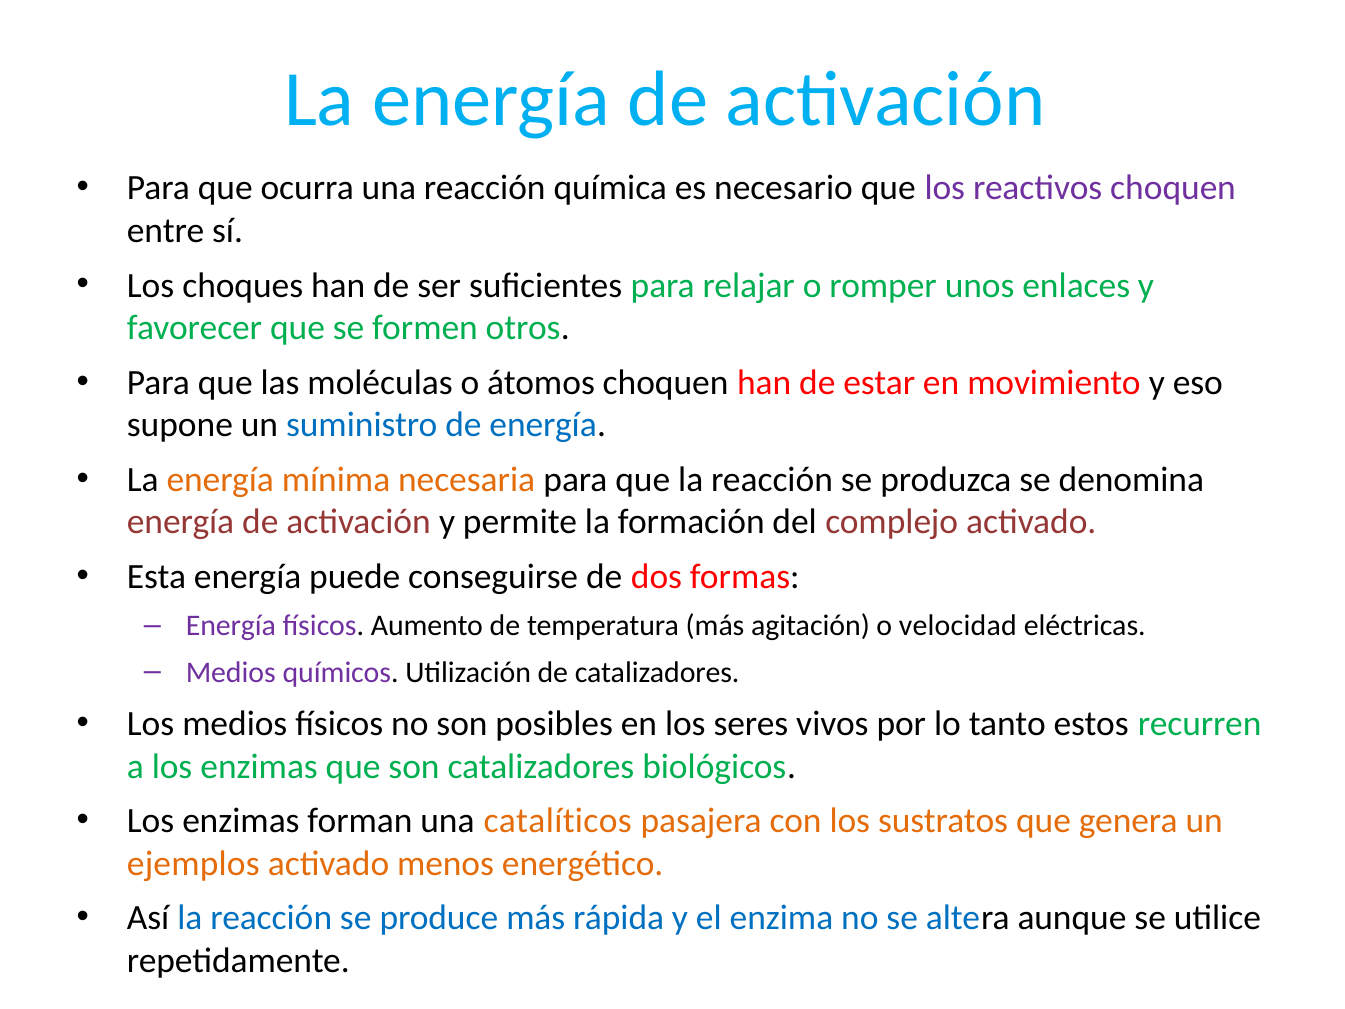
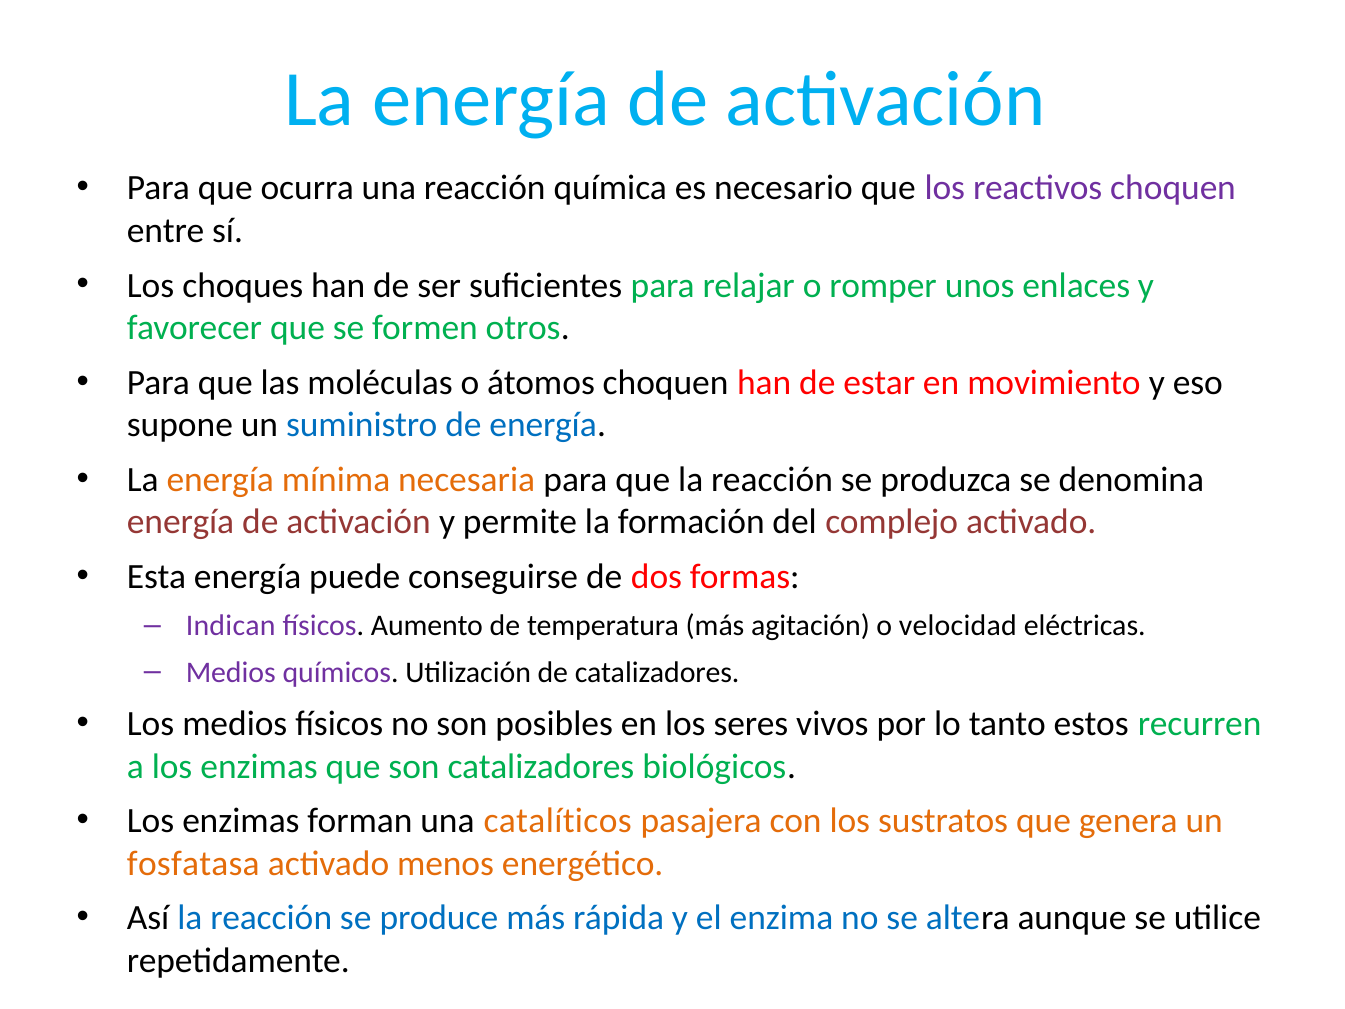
Energía: Energía -> Indican (231, 626)
ejemplos: ejemplos -> fosfatasa (193, 863)
